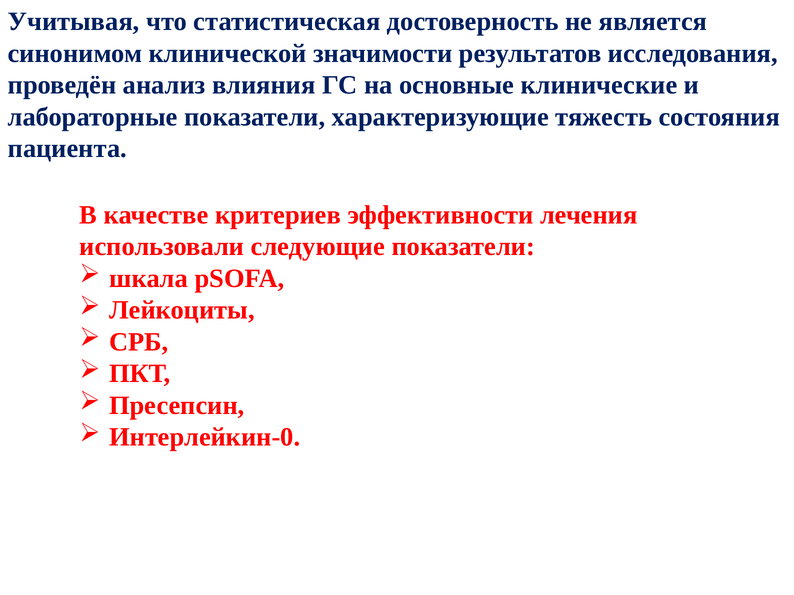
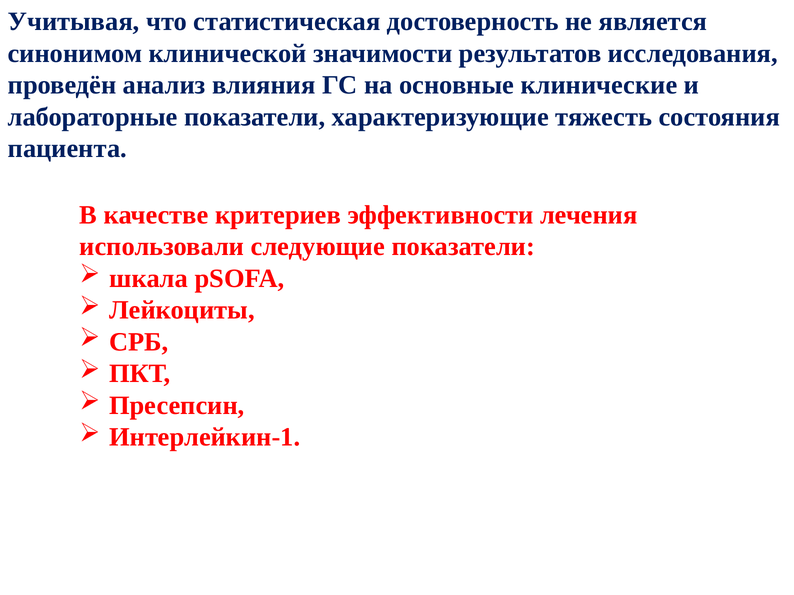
Интерлейкин-0: Интерлейкин-0 -> Интерлейкин-1 (205, 437)
